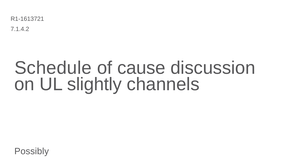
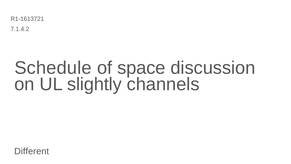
cause: cause -> space (141, 68)
Possibly: Possibly -> Different (32, 151)
